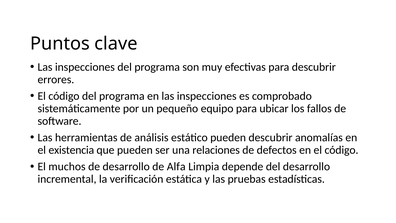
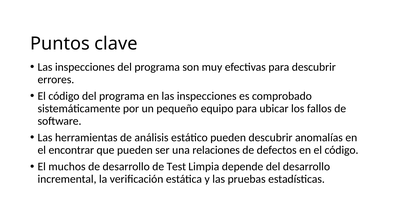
existencia: existencia -> encontrar (71, 150)
Alfa: Alfa -> Test (176, 166)
